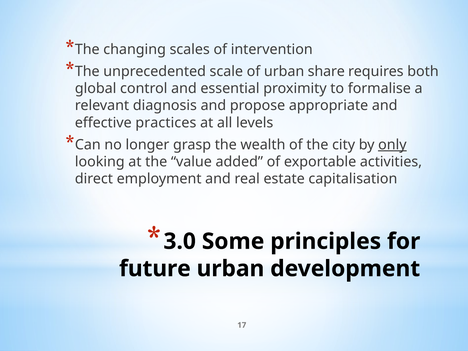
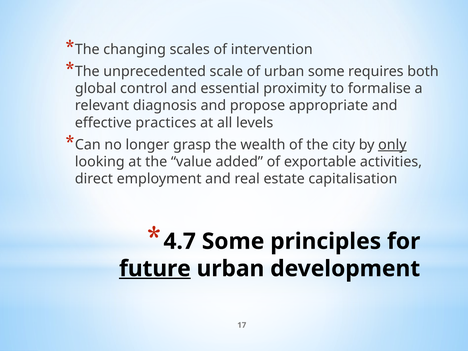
urban share: share -> some (326, 71)
3.0: 3.0 -> 4.7 (180, 241)
future underline: none -> present (155, 269)
